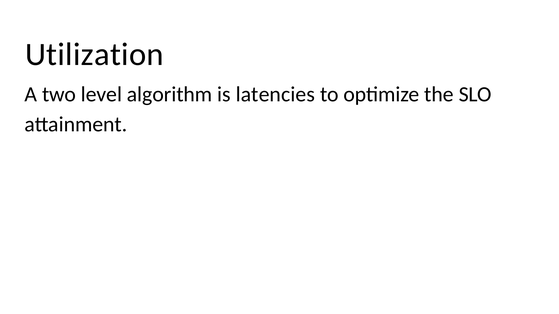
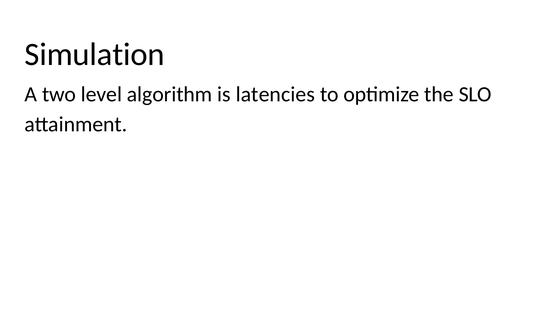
Utilization: Utilization -> Simulation (95, 55)
